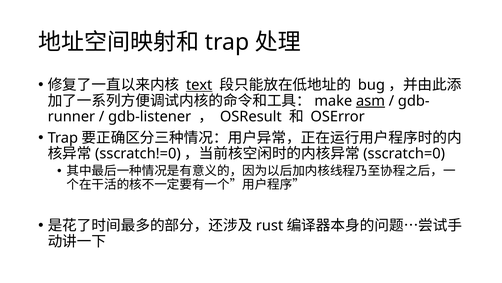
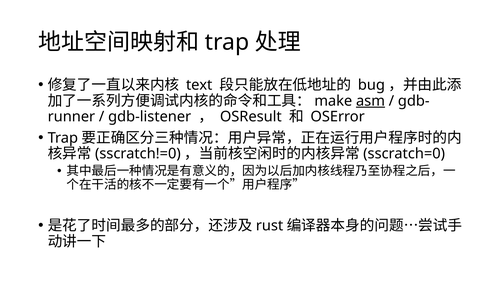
text underline: present -> none (199, 85)
